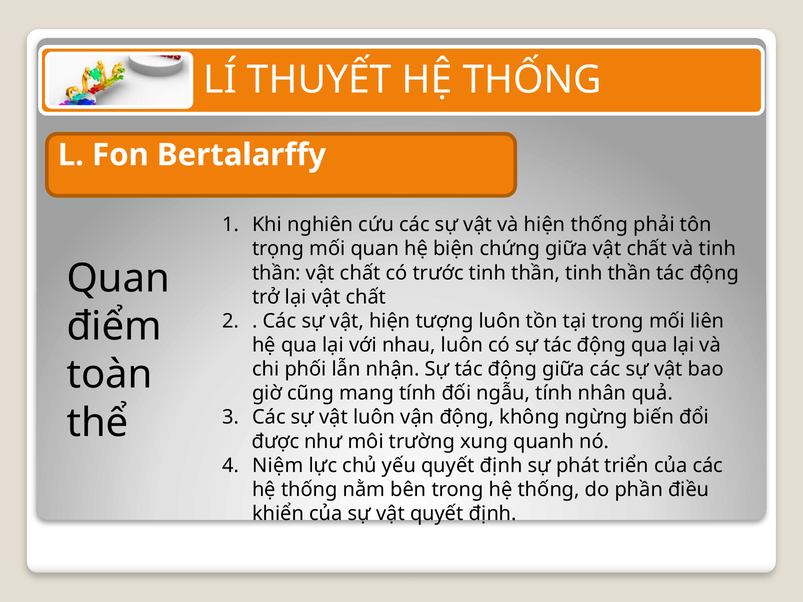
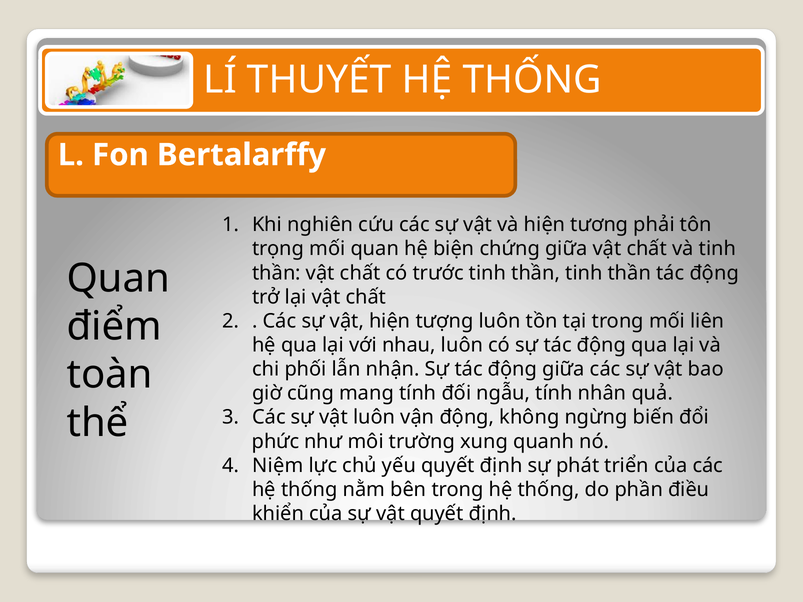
hiện thống: thống -> tương (599, 225)
được: được -> phức (276, 442)
